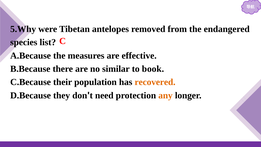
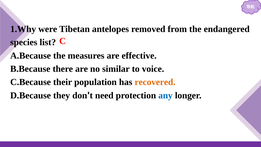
5.Why: 5.Why -> 1.Why (23, 29)
book: book -> voice (153, 69)
any colour: orange -> blue (165, 95)
